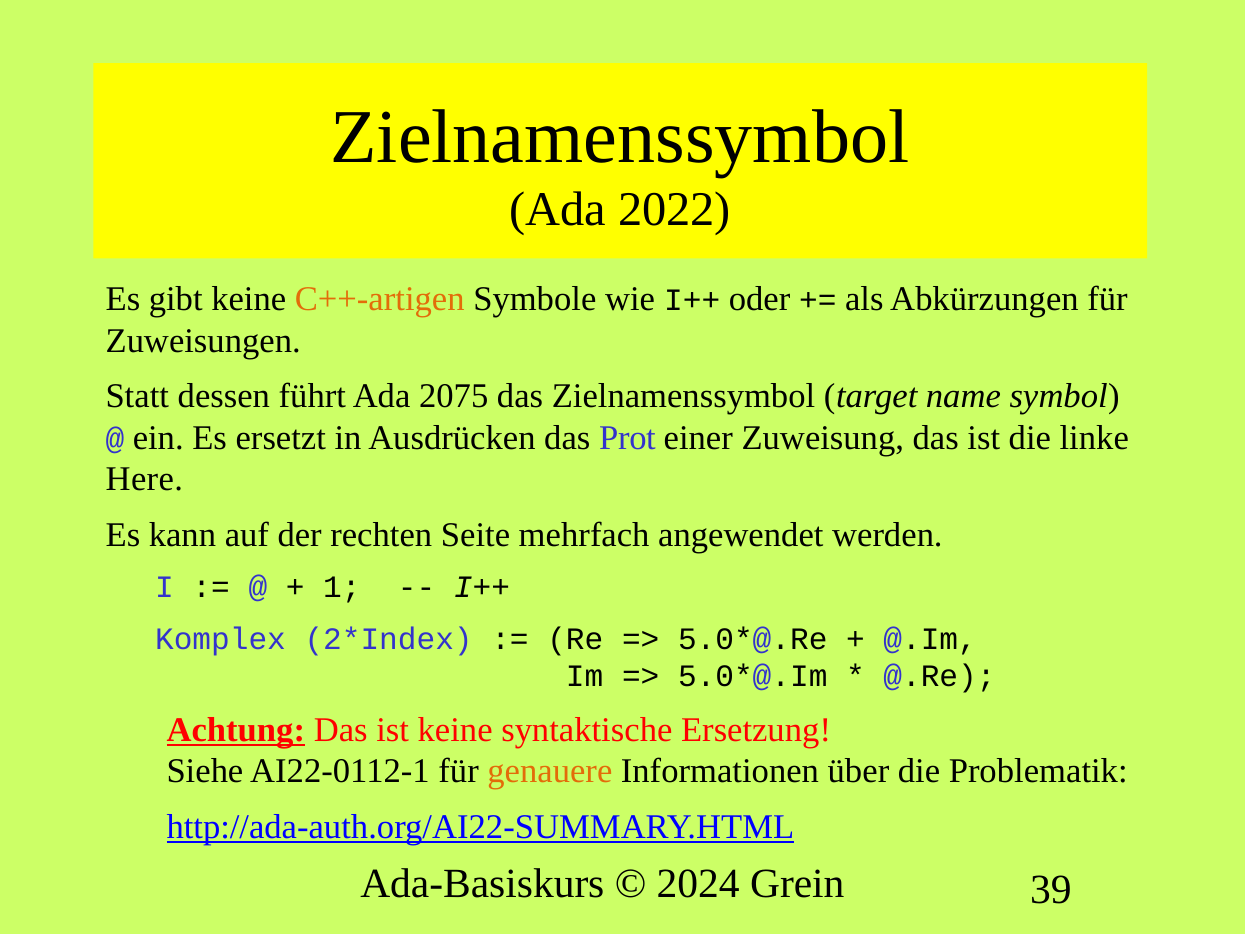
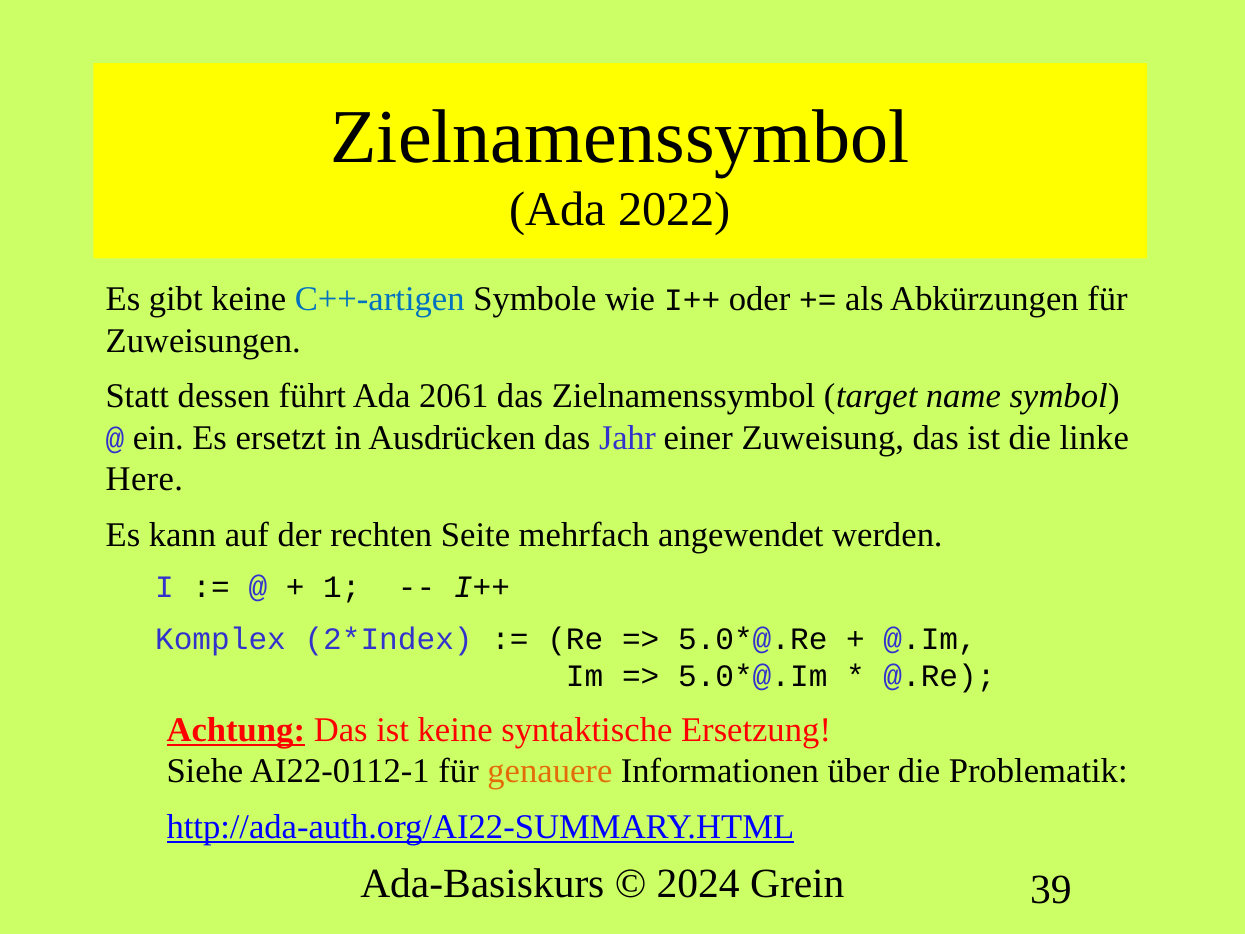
C++-artigen colour: orange -> blue (380, 299)
2075: 2075 -> 2061 (454, 396)
Prot: Prot -> Jahr (627, 438)
